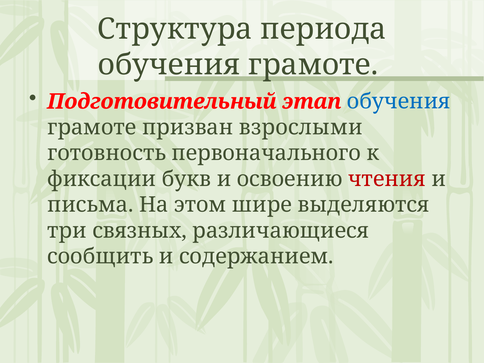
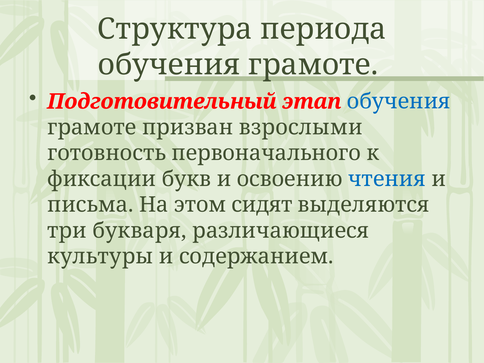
чтения colour: red -> blue (387, 179)
шире: шире -> сидят (262, 205)
связных: связных -> букваря (139, 231)
сообщить: сообщить -> культуры (100, 256)
